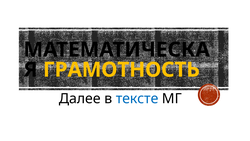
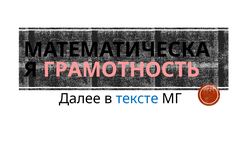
ГРАМОТНОСТЬ colour: yellow -> pink (121, 70)
